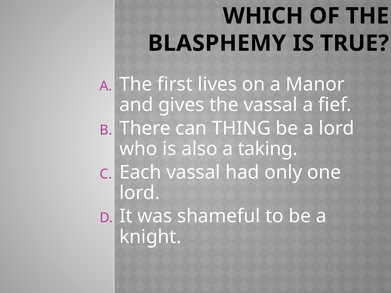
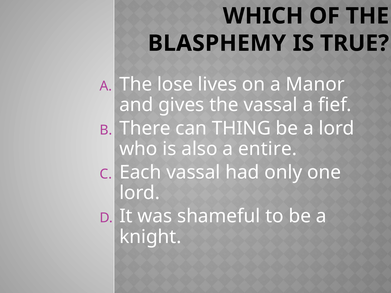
first: first -> lose (175, 84)
taking: taking -> entire (268, 149)
